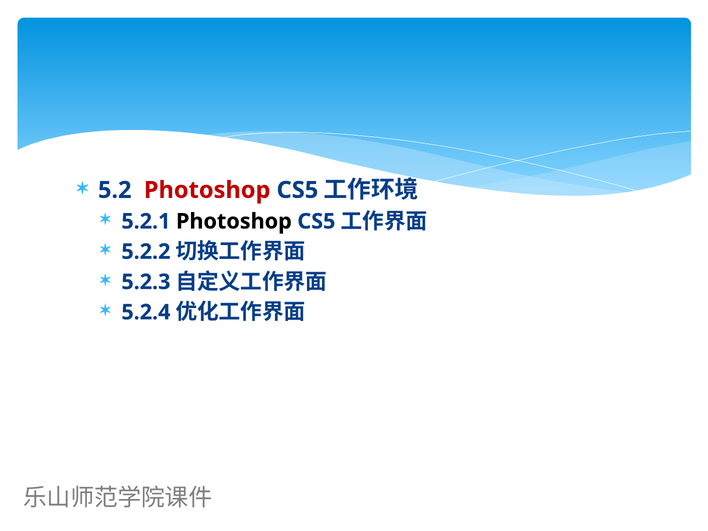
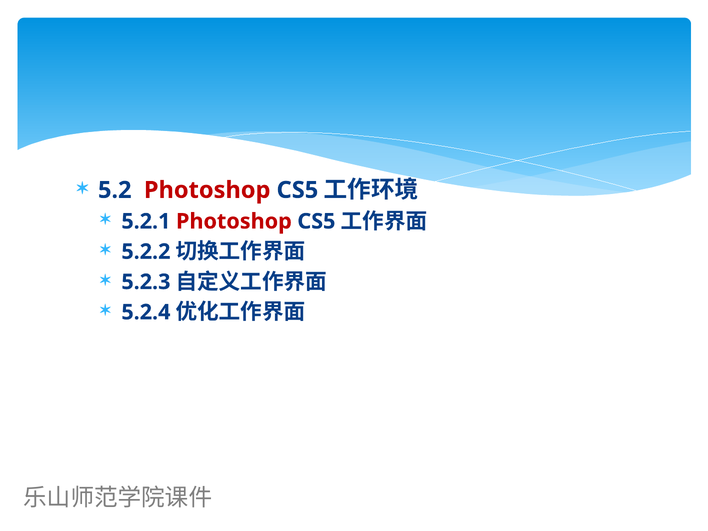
Photoshop colour: black -> red (234, 221)
